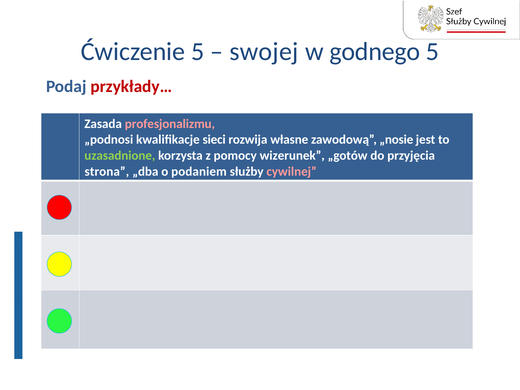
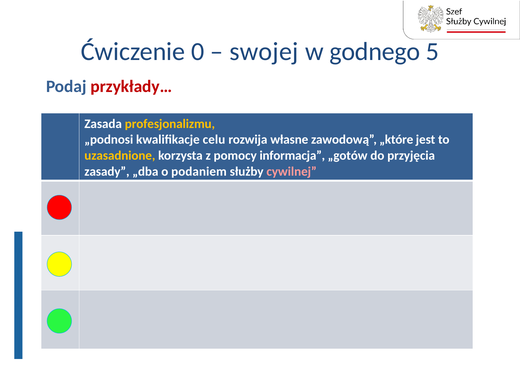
Ćwiczenie 5: 5 -> 0 (198, 52)
profesjonalizmu colour: pink -> yellow (170, 124)
sieci: sieci -> celu (214, 140)
„nosie: „nosie -> „które (396, 140)
uzasadnione colour: light green -> yellow (120, 156)
wizerunek: wizerunek -> informacja (292, 156)
strona: strona -> zasady (107, 171)
